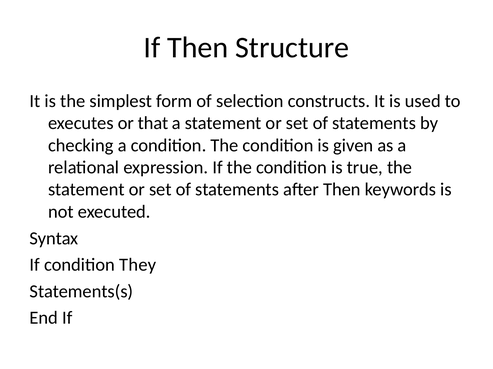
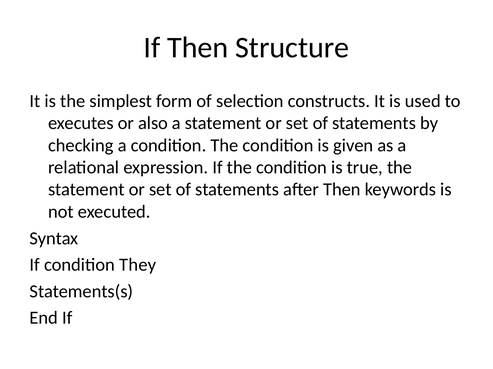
that: that -> also (153, 123)
